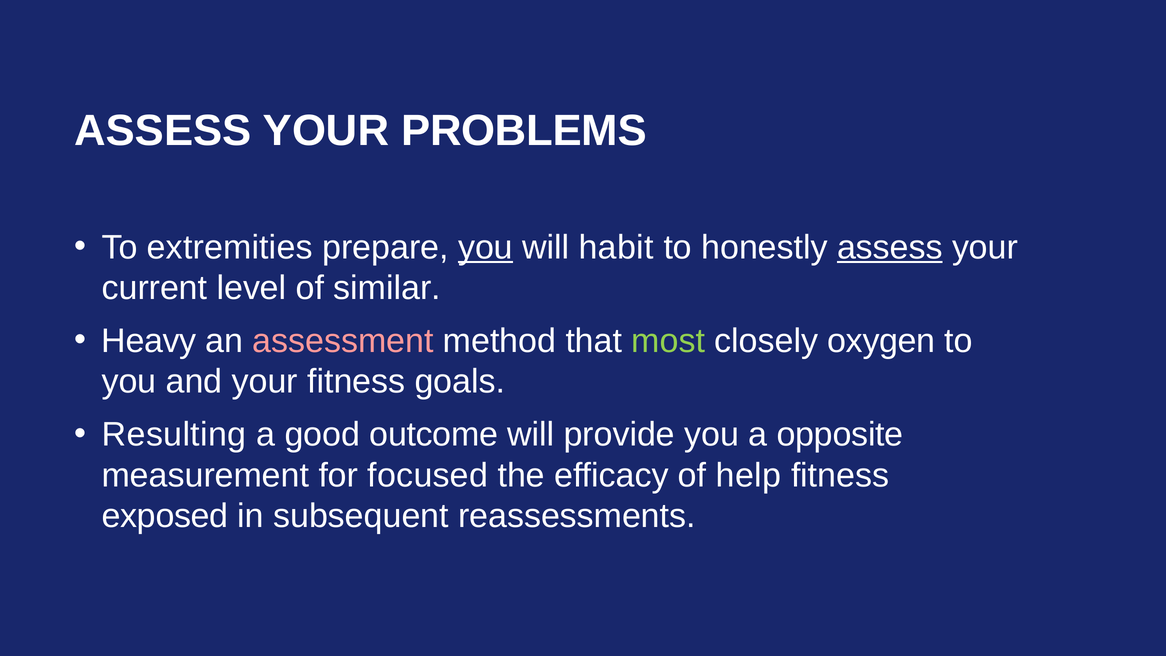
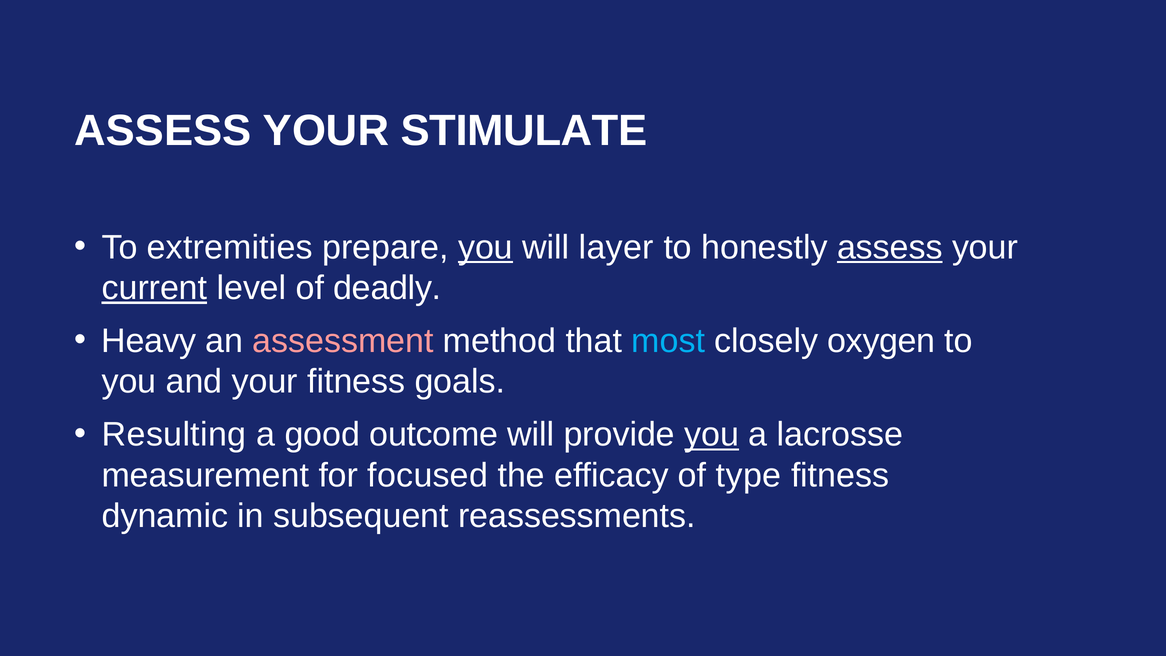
PROBLEMS: PROBLEMS -> STIMULATE (524, 131)
habit: habit -> layer (616, 247)
current underline: none -> present (154, 288)
similar: similar -> deadly (387, 288)
most colour: light green -> light blue (668, 341)
you underline: none -> present (712, 435)
opposite: opposite -> lacrosse (840, 435)
help: help -> type (749, 475)
exposed: exposed -> dynamic (165, 516)
